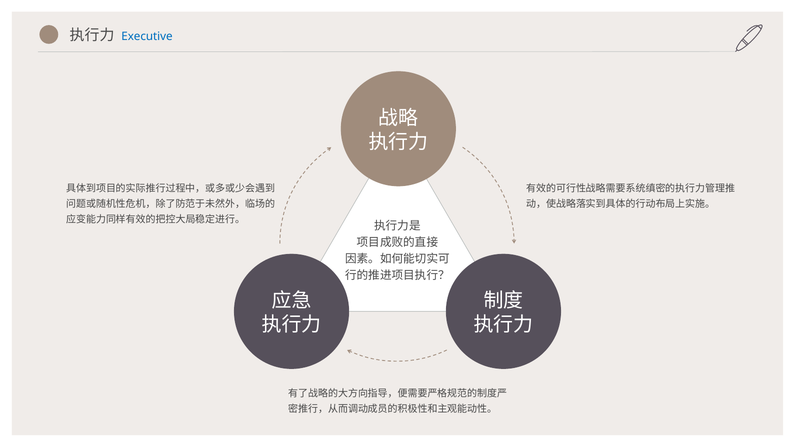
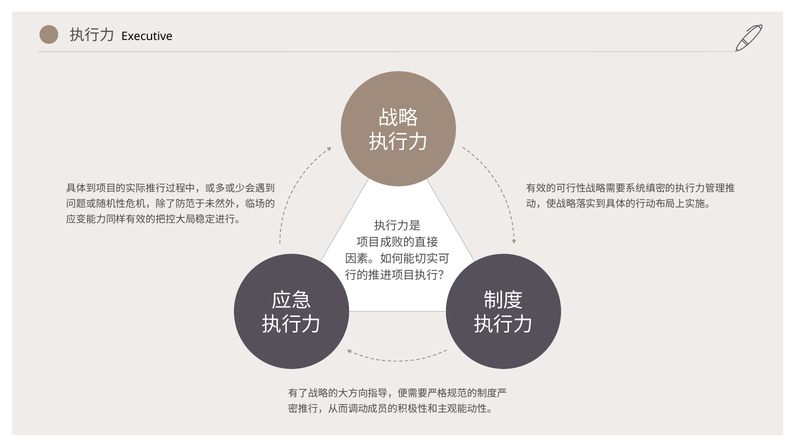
Executive colour: blue -> black (147, 36)
